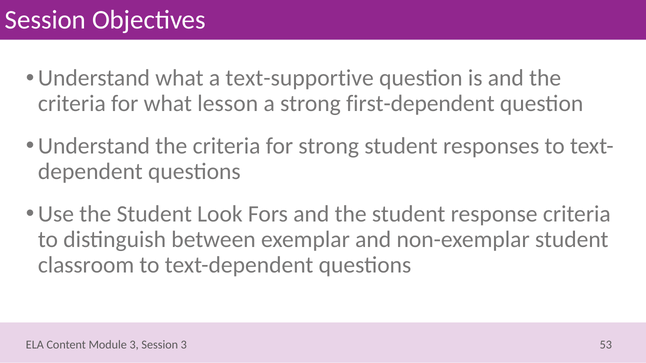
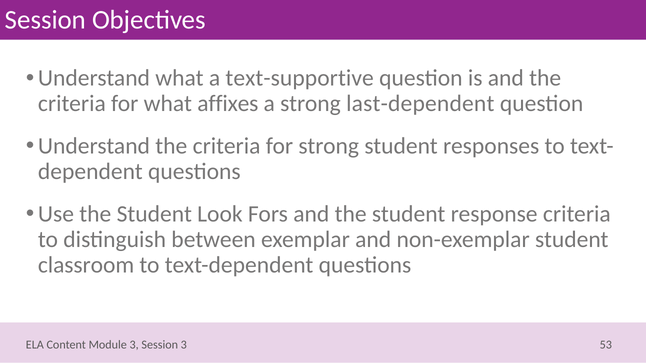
lesson: lesson -> affixes (228, 104)
first-dependent: first-dependent -> last-dependent (420, 104)
